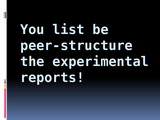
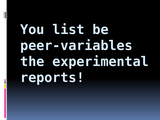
peer-structure: peer-structure -> peer-variables (76, 46)
